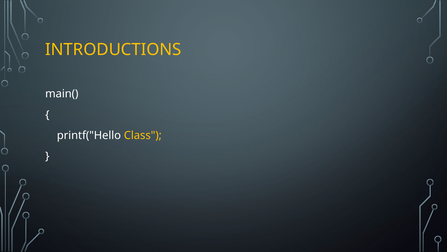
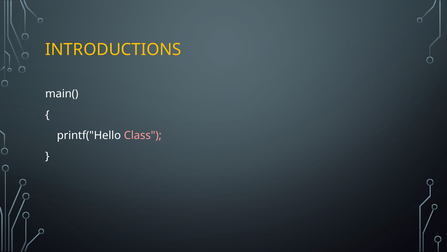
Class colour: yellow -> pink (143, 135)
